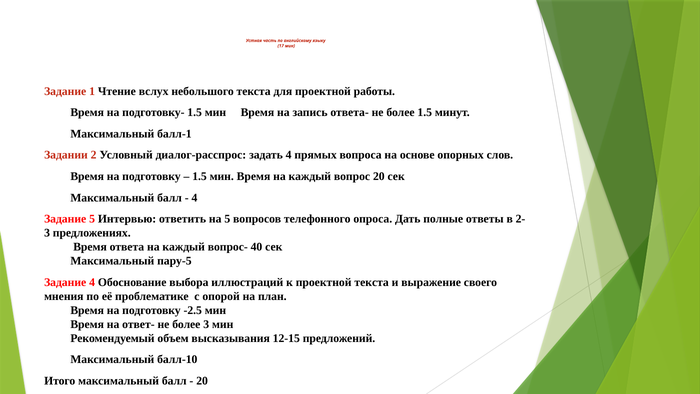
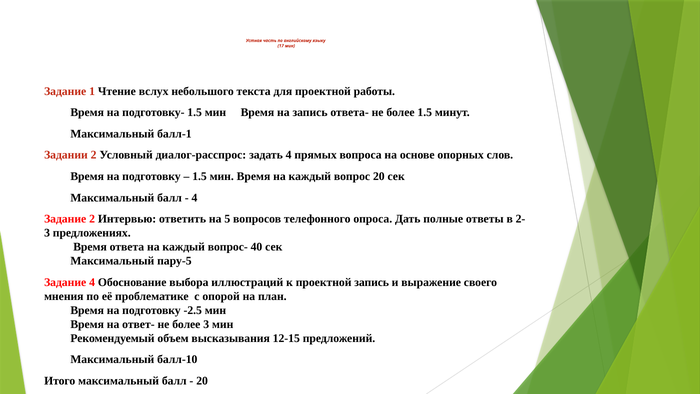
Задание 5: 5 -> 2 (92, 219)
проектной текста: текста -> запись (372, 282)
